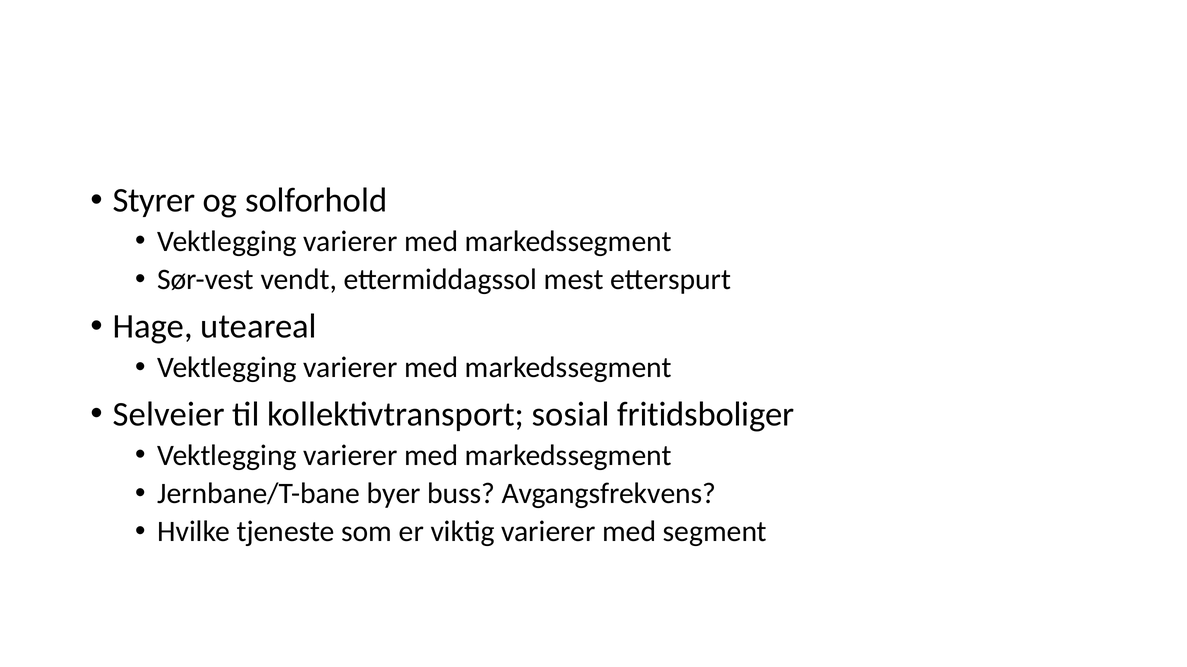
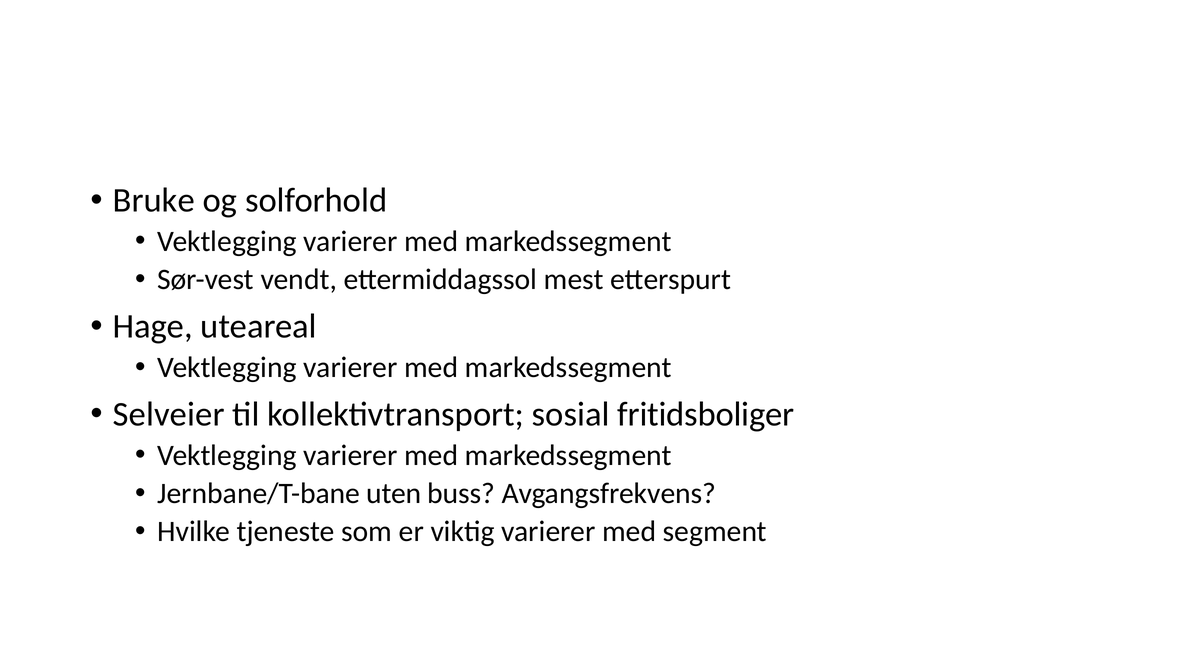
Styrer: Styrer -> Bruke (154, 201)
byer: byer -> uten (394, 494)
